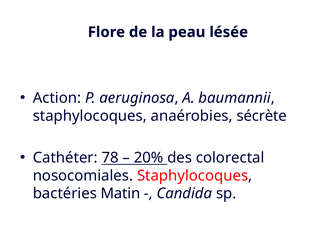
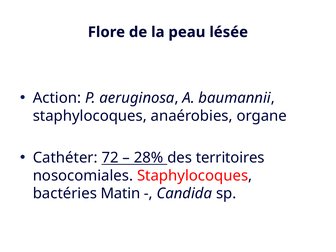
sécrète: sécrète -> organe (262, 116)
78: 78 -> 72 (110, 158)
20%: 20% -> 28% (149, 158)
colorectal: colorectal -> territoires (230, 158)
